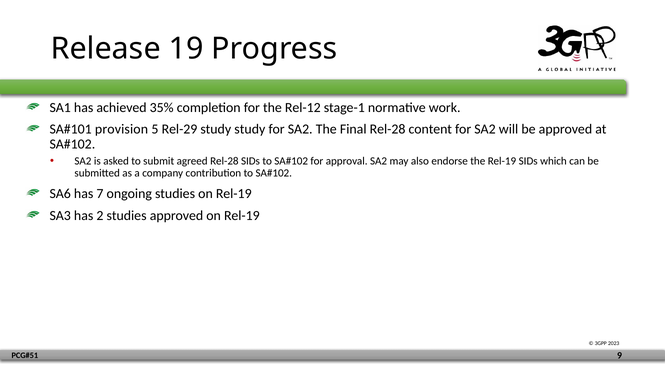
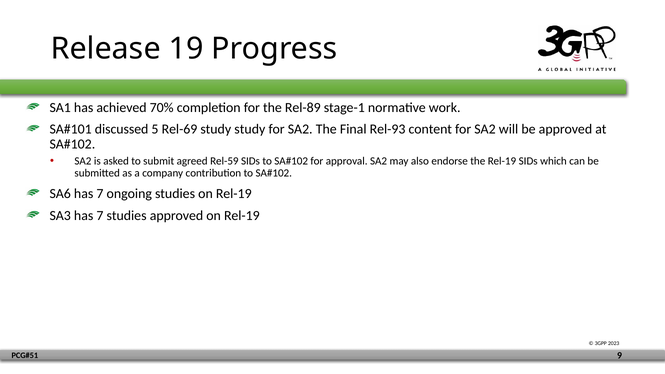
35%: 35% -> 70% (162, 107)
Rel-12: Rel-12 -> Rel-89 (303, 107)
provision: provision -> discussed (122, 129)
Rel-29: Rel-29 -> Rel-69 (180, 129)
Final Rel-28: Rel-28 -> Rel-93 (388, 129)
agreed Rel-28: Rel-28 -> Rel-59 (224, 161)
SA3 has 2: 2 -> 7 (100, 215)
